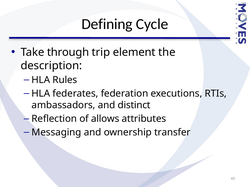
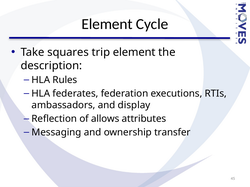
Defining: Defining -> Element (107, 24)
through: through -> squares (68, 52)
distinct: distinct -> display (134, 105)
